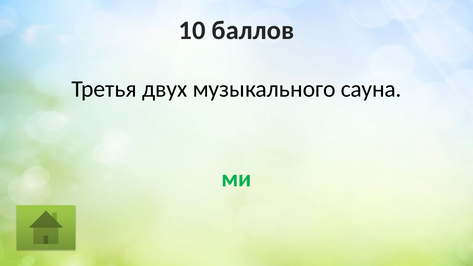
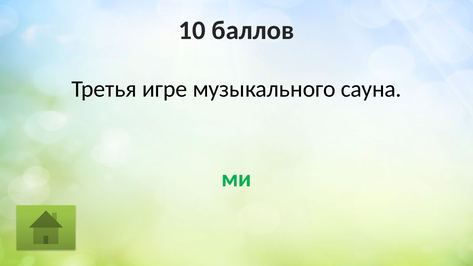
двух: двух -> игре (165, 89)
